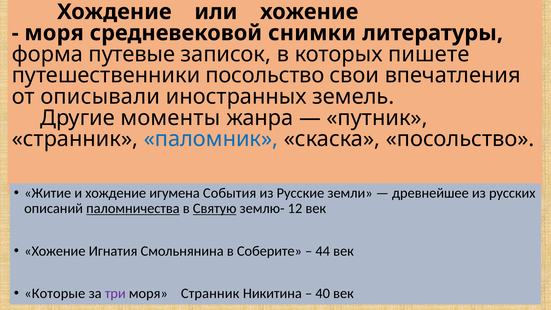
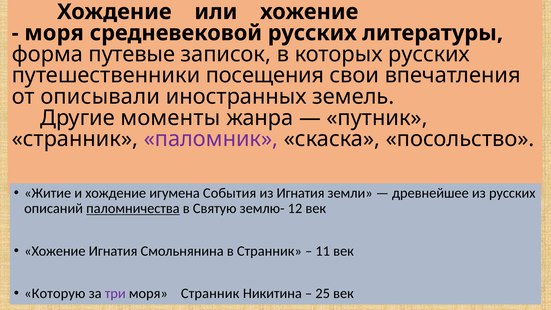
средневековой снимки: снимки -> русских (312, 33)
которых пишете: пишете -> русских (429, 54)
путешественники посольство: посольство -> посещения (265, 75)
паломник colour: blue -> purple (211, 139)
из Русские: Русские -> Игнатия (301, 193)
Святую underline: present -> none (215, 208)
в Соберите: Соберите -> Странник (269, 251)
44: 44 -> 11 (323, 251)
Которые: Которые -> Которую (55, 293)
40: 40 -> 25 (323, 293)
